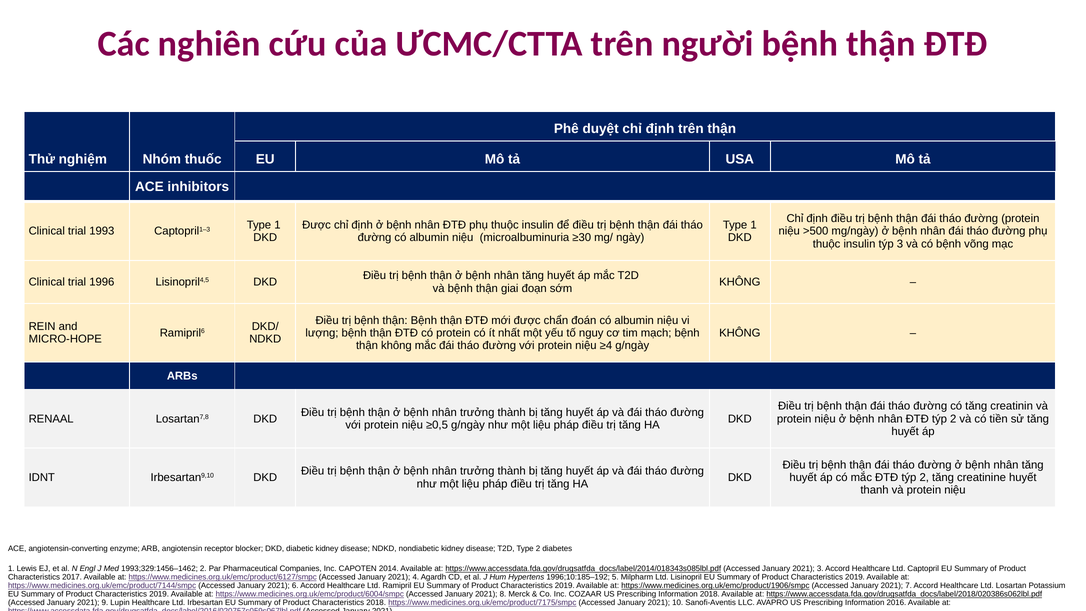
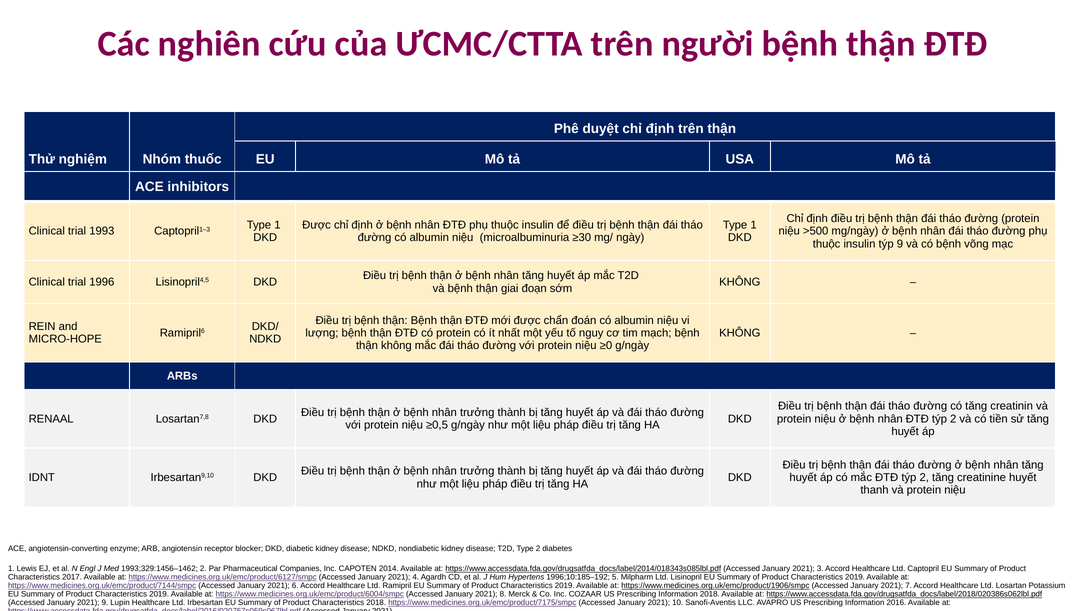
týp 3: 3 -> 9 (900, 244)
≥4: ≥4 -> ≥0 (606, 345)
